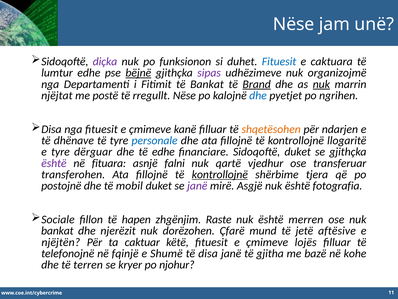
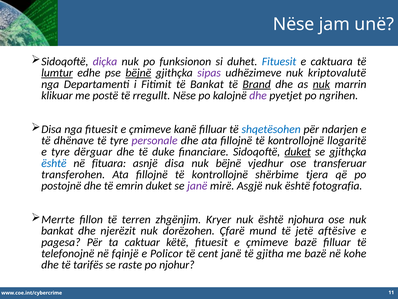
lumtur underline: none -> present (57, 73)
organizojmë: organizojmë -> kriptovalutë (337, 73)
njëjtat: njëjtat -> klikuar (57, 95)
dhe colour: blue -> purple (258, 95)
shqetësohen colour: orange -> blue (271, 129)
personale colour: blue -> purple (155, 140)
të edhe: edhe -> duke (163, 152)
duket underline: none -> present (298, 152)
është colour: purple -> blue (54, 163)
asnjë falni: falni -> disa (175, 163)
nuk qartë: qartë -> bëjnë (228, 163)
kontrollojnë underline: present -> none (220, 174)
mobil: mobil -> emrin (129, 185)
Sociale: Sociale -> Merrte (58, 219)
hapen: hapen -> terren (136, 219)
Raste: Raste -> Kryer (219, 219)
merren: merren -> njohura (306, 219)
njëjtën: njëjtën -> pagesa (61, 242)
çmimeve lojës: lojës -> bazë (306, 242)
Shumë: Shumë -> Policor (166, 253)
të disa: disa -> cent (208, 253)
terren: terren -> tarifës (88, 264)
kryer: kryer -> raste (130, 264)
